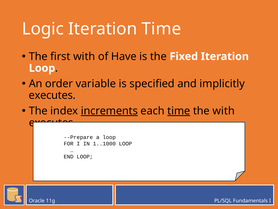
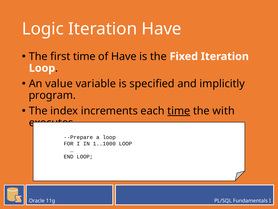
Iteration Time: Time -> Have (162, 29)
first with: with -> time (84, 56)
order: order -> value (59, 83)
executes: executes -> program (52, 95)
increments underline: present -> none (109, 111)
